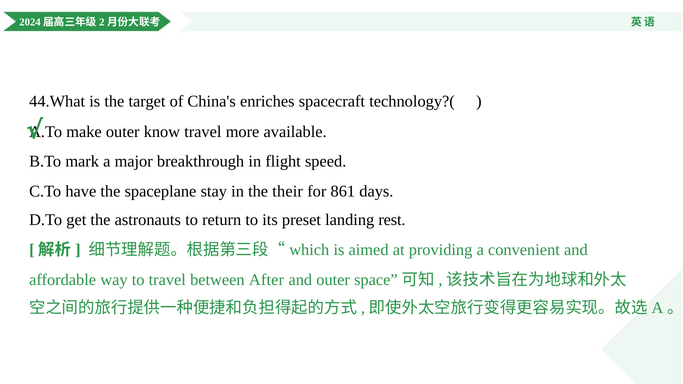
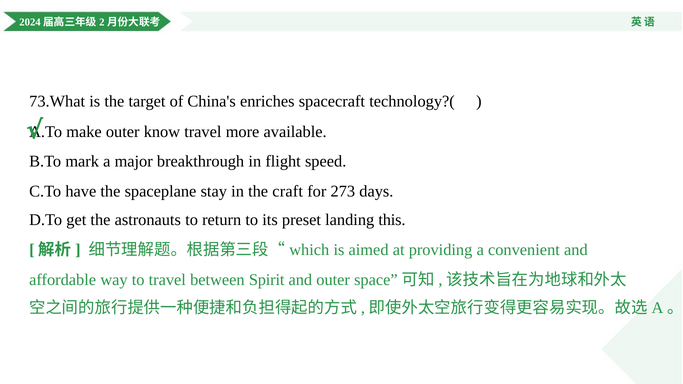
44.What: 44.What -> 73.What (57, 101)
their: their -> craft (288, 192)
861: 861 -> 273 (343, 192)
rest: rest -> this (392, 220)
After: After -> Spirit (267, 280)
